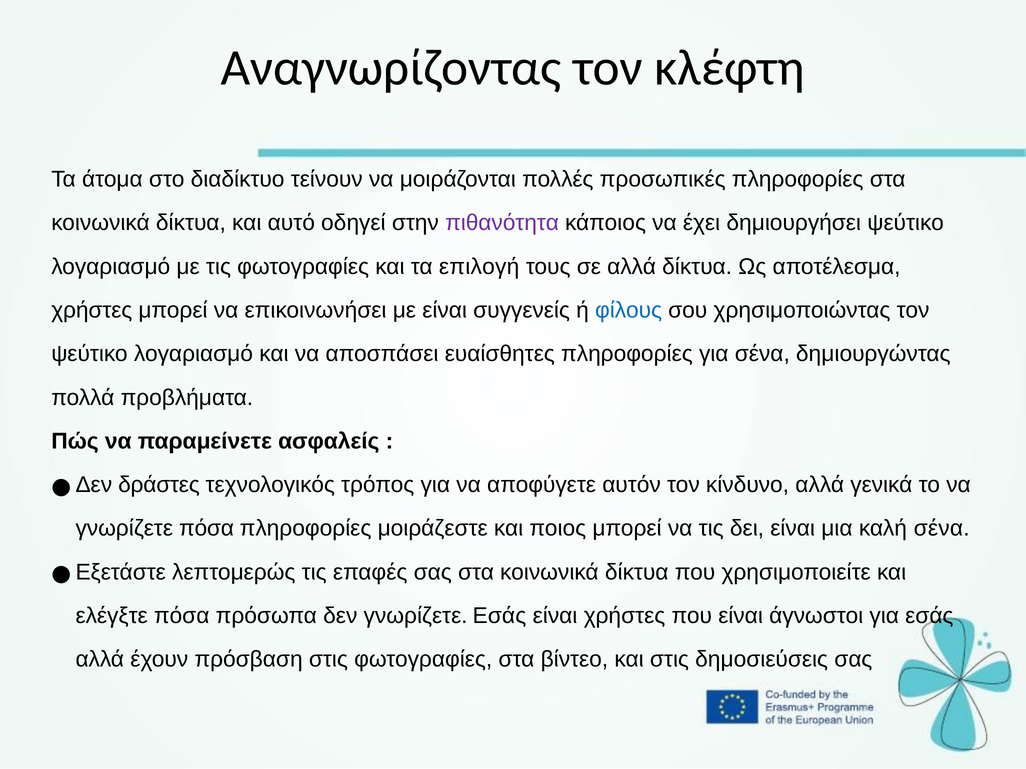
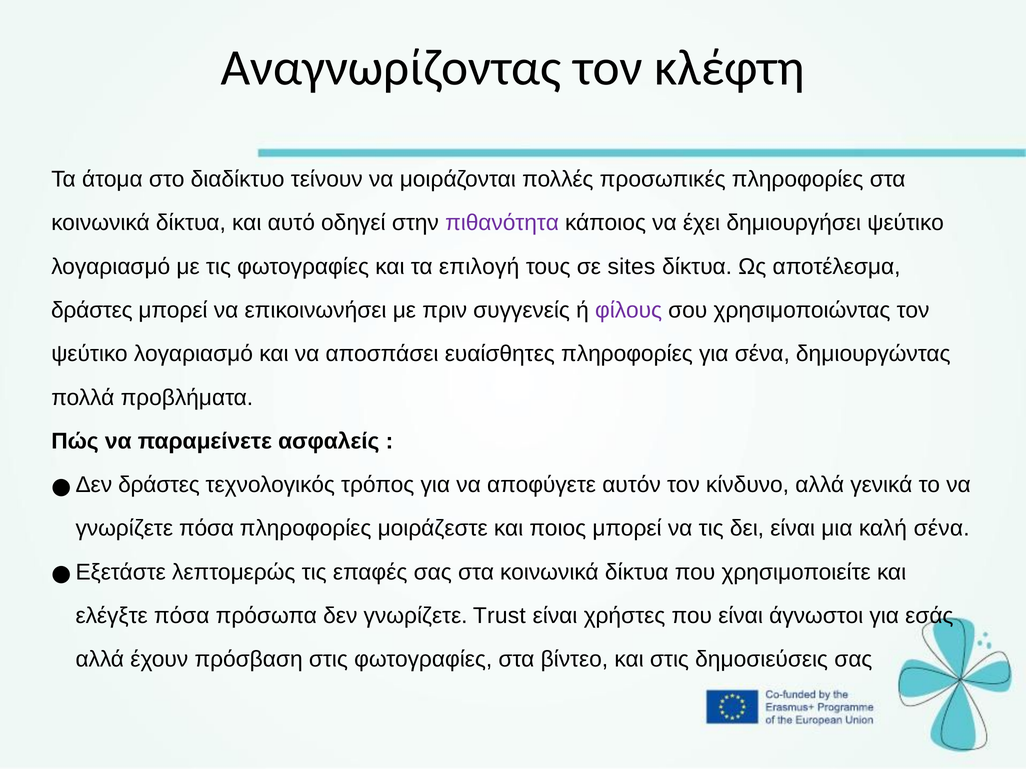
σε αλλά: αλλά -> sites (631, 267)
χρήστες: χρήστες -> δράστες (92, 310)
με είναι: είναι -> πριν (445, 310)
φίλους colour: blue -> purple (629, 310)
γνωρίζετε Εσάς: Εσάς -> Trust (499, 616)
